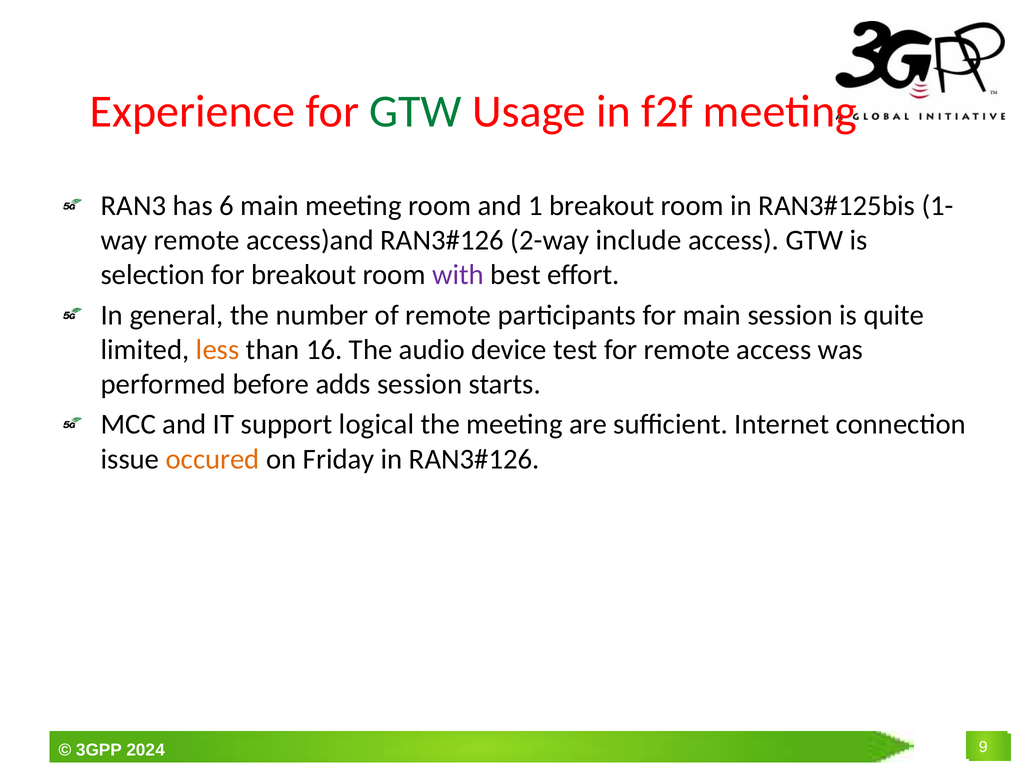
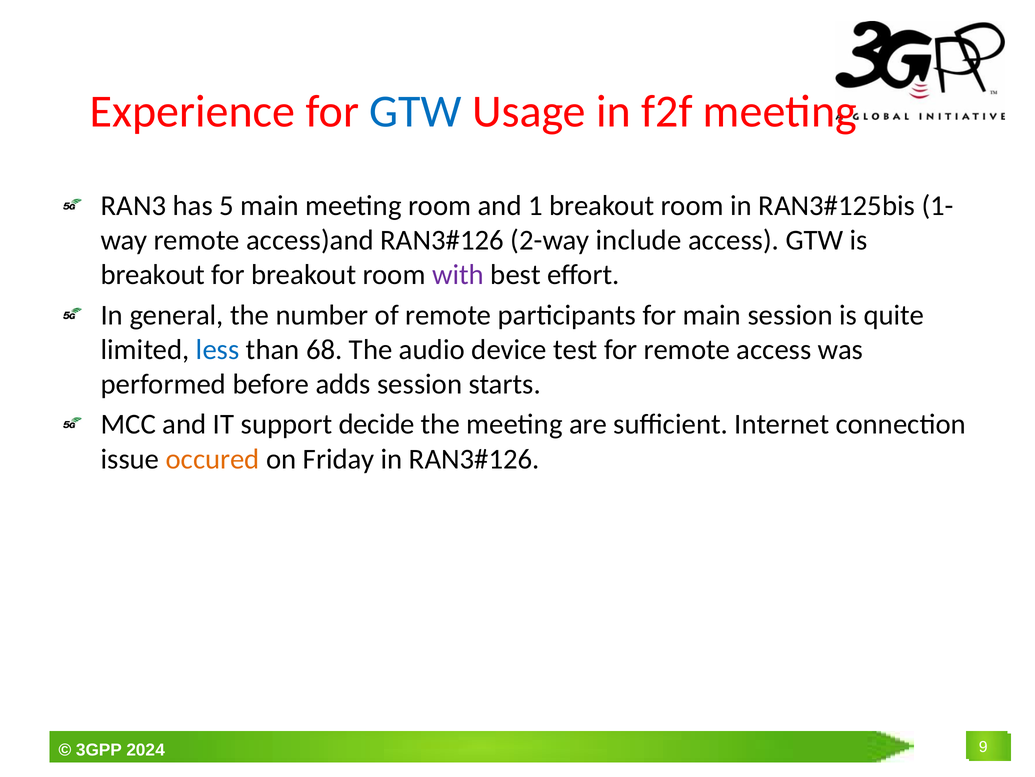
GTW colour: green -> blue (416, 112)
6: 6 -> 5 (227, 205)
selection: selection -> breakout (153, 275)
less colour: orange -> blue (218, 349)
16: 16 -> 68 (324, 349)
logical: logical -> decide (377, 424)
